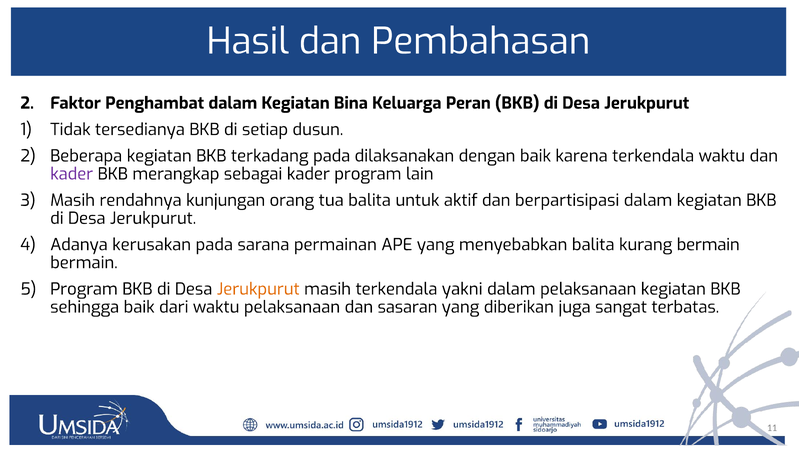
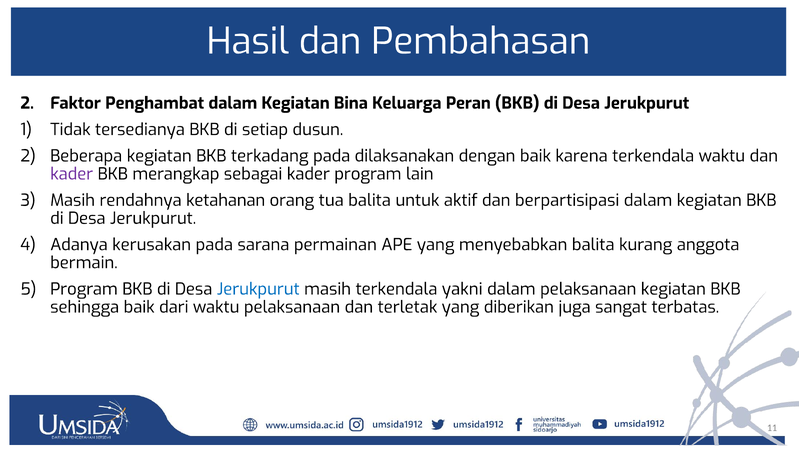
kunjungan: kunjungan -> ketahanan (226, 200)
kurang bermain: bermain -> anggota (708, 244)
Jerukpurut colour: orange -> blue (258, 289)
sasaran: sasaran -> terletak (407, 307)
